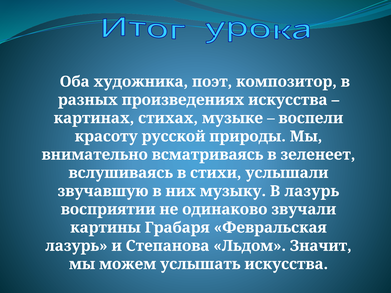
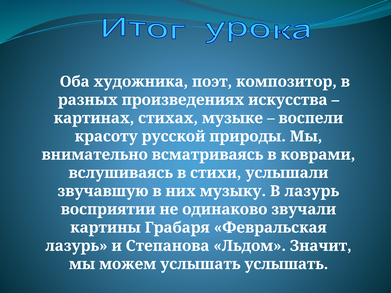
зеленеет: зеленеет -> коврами (318, 155)
услышать искусства: искусства -> услышать (286, 264)
